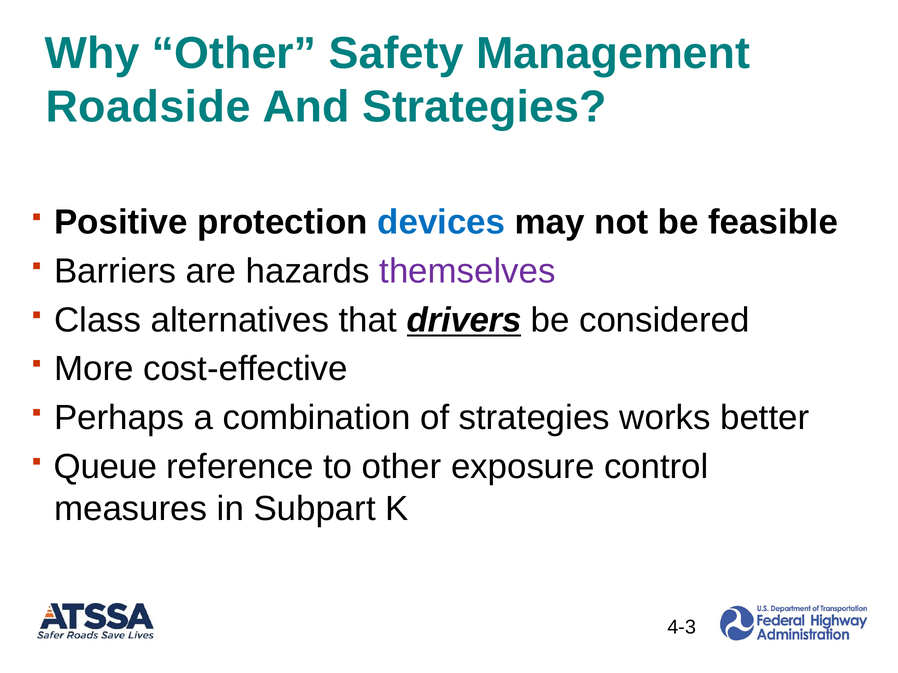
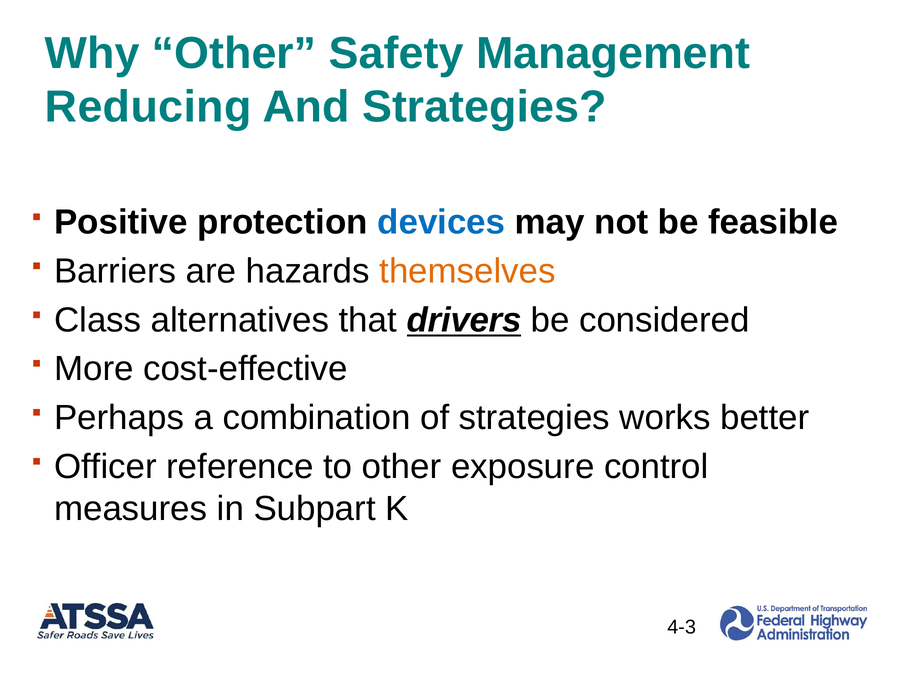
Roadside: Roadside -> Reducing (148, 107)
themselves colour: purple -> orange (468, 271)
Queue: Queue -> Officer (106, 467)
